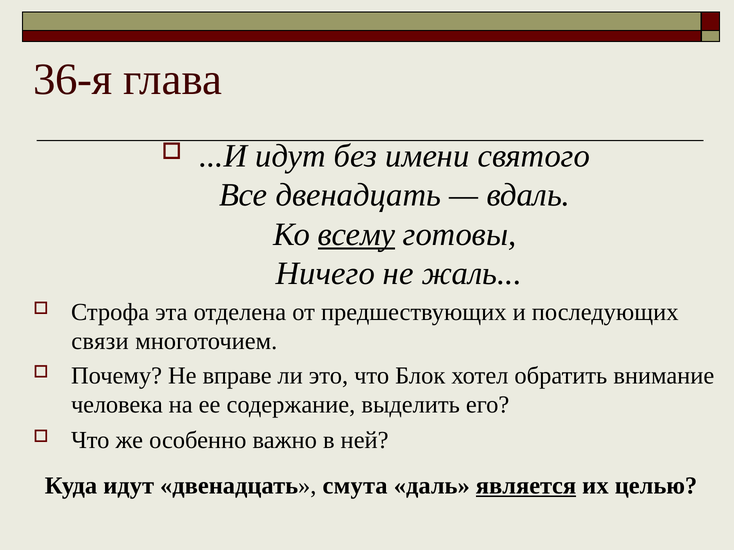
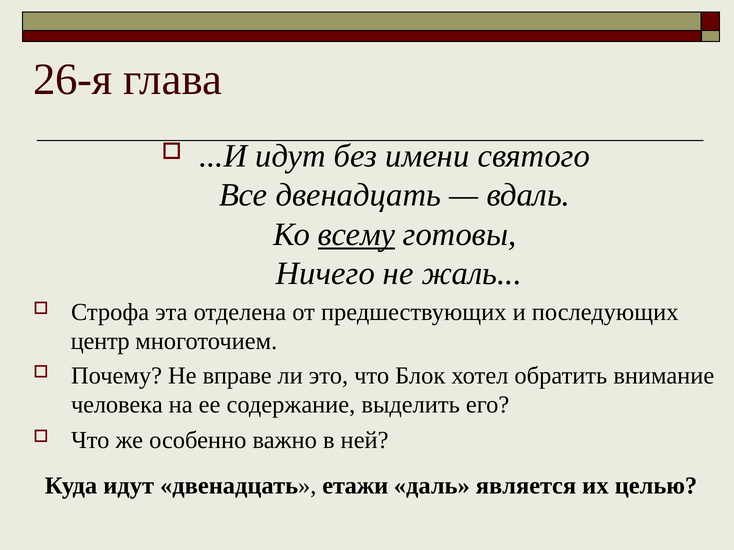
36-я: 36-я -> 26-я (73, 79)
связи: связи -> центр (100, 342)
смута: смута -> етажи (355, 486)
является underline: present -> none (526, 486)
